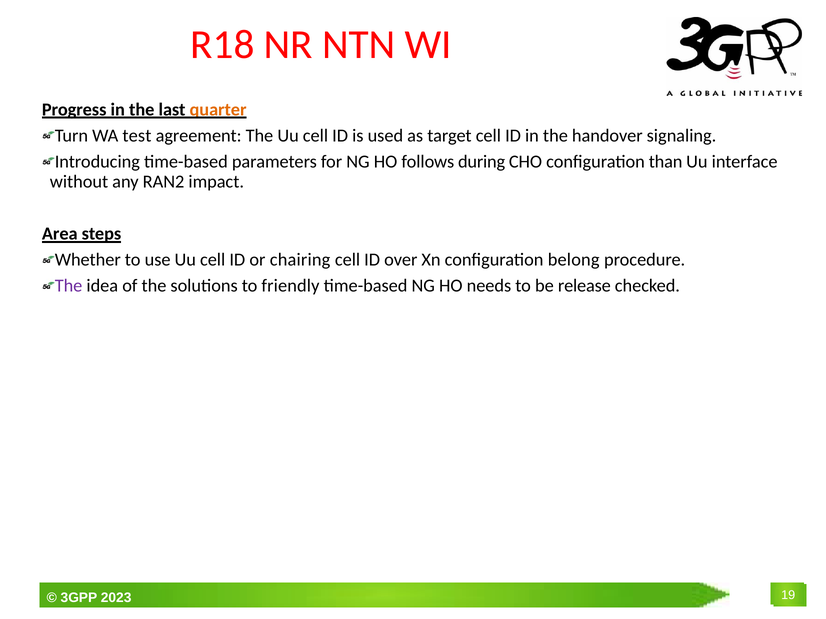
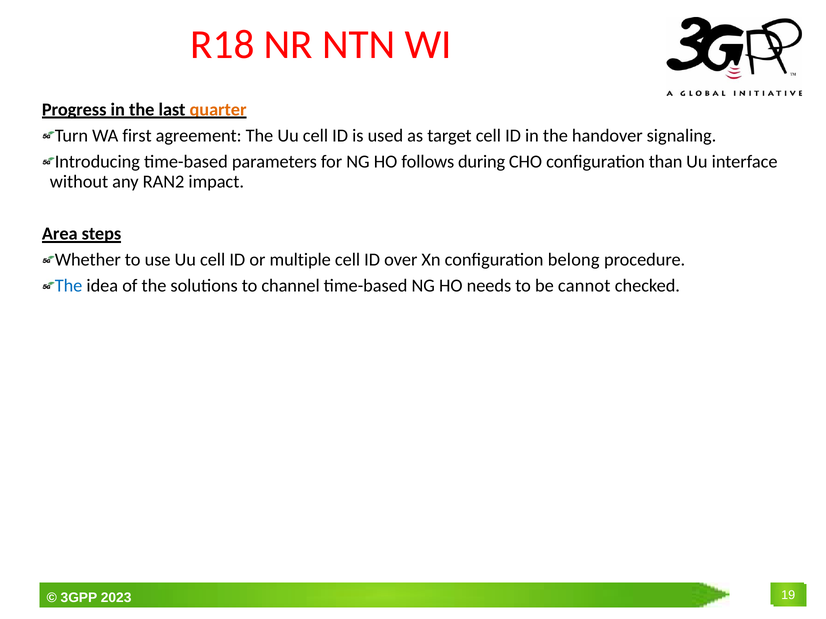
test: test -> first (137, 136)
chairing: chairing -> multiple (300, 260)
The colour: purple -> blue (69, 286)
friendly: friendly -> channel (291, 286)
release: release -> cannot (584, 286)
